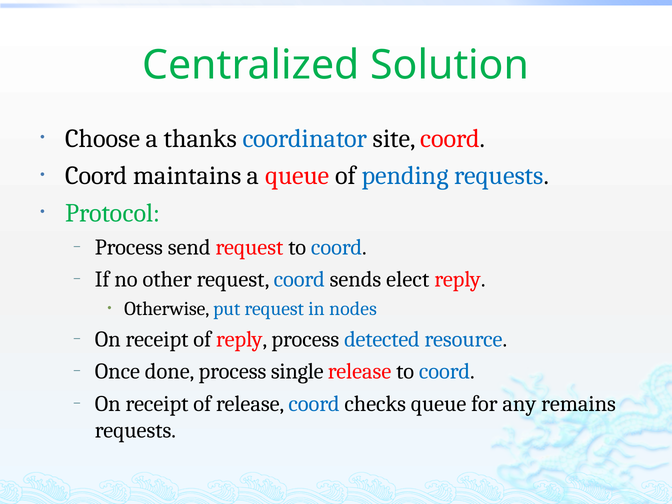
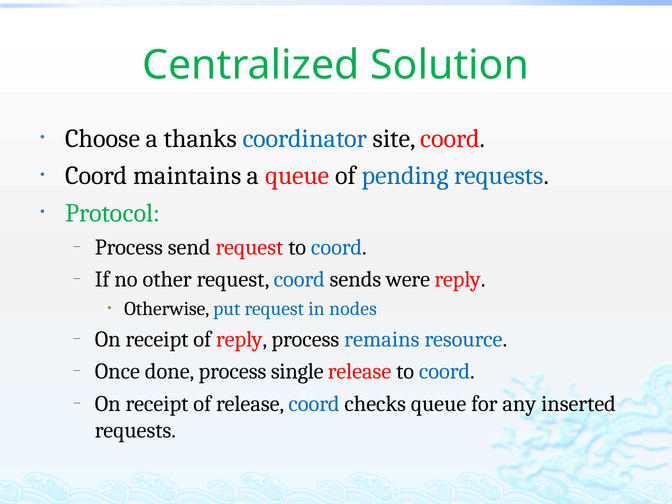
elect: elect -> were (408, 279)
detected: detected -> remains (382, 339)
remains: remains -> inserted (579, 404)
